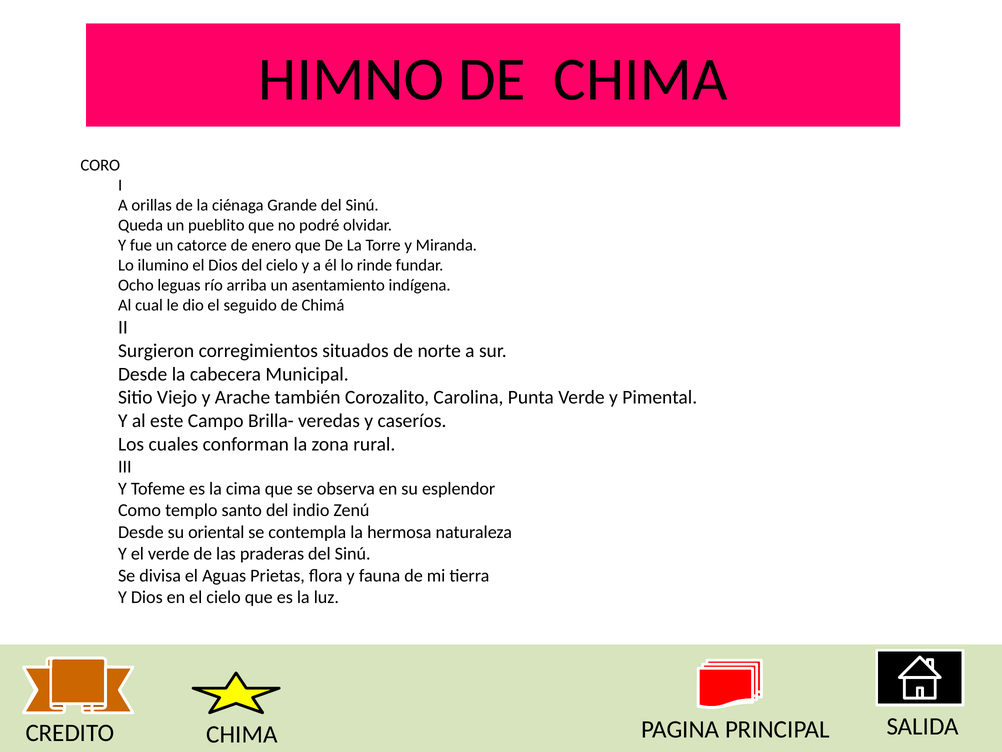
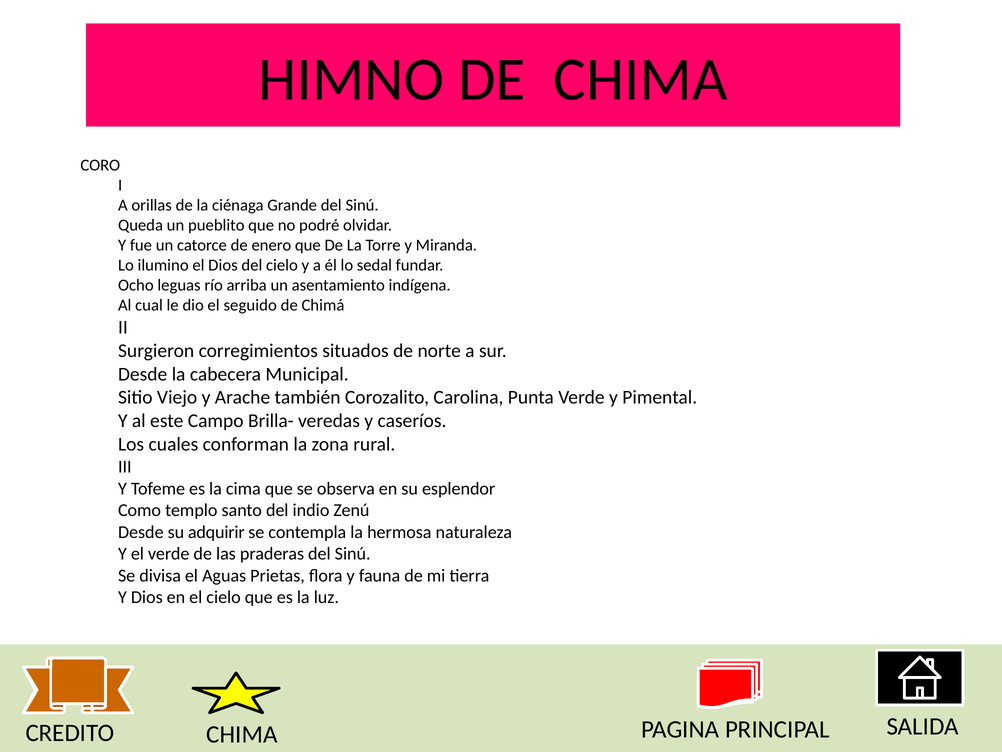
rinde: rinde -> sedal (374, 265)
oriental: oriental -> adquirir (216, 532)
